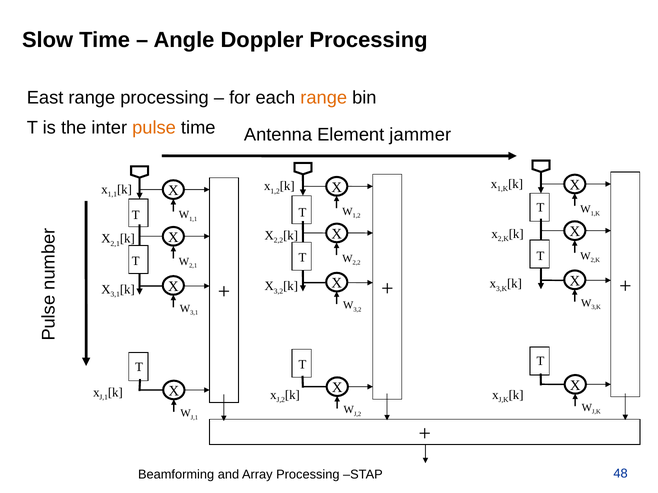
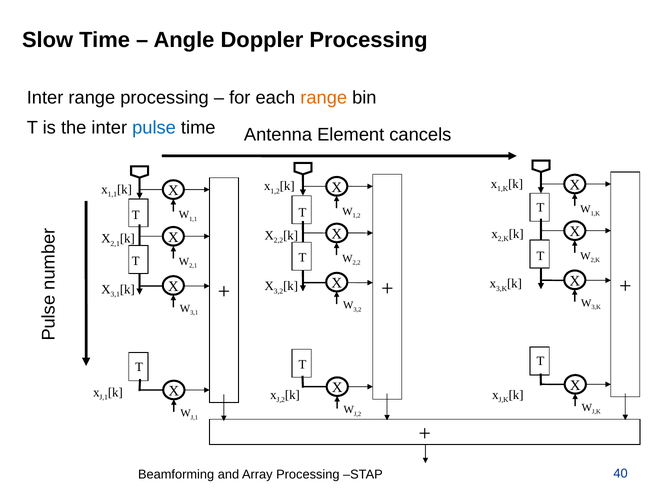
East: East -> Inter (45, 98)
pulse colour: orange -> blue (154, 128)
jammer: jammer -> cancels (420, 135)
48: 48 -> 40 (621, 474)
